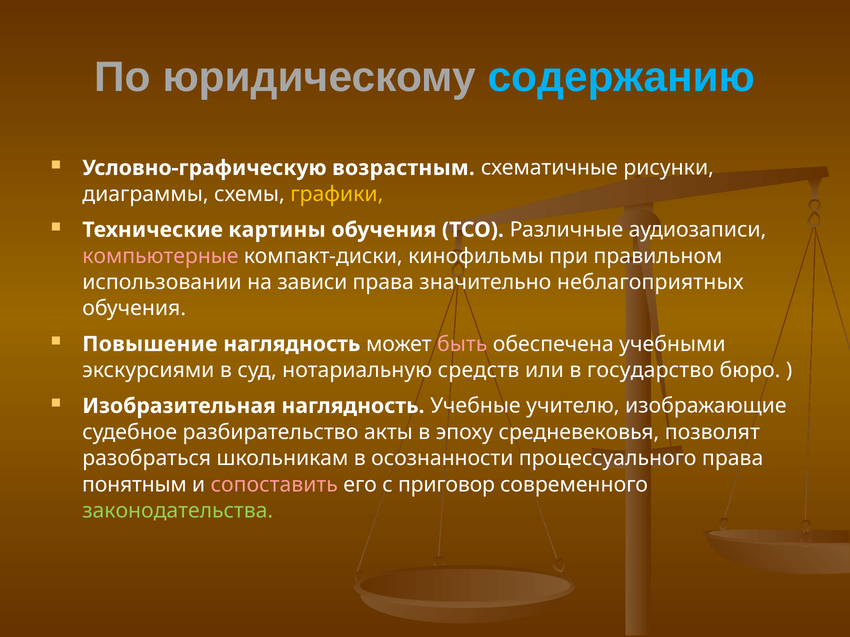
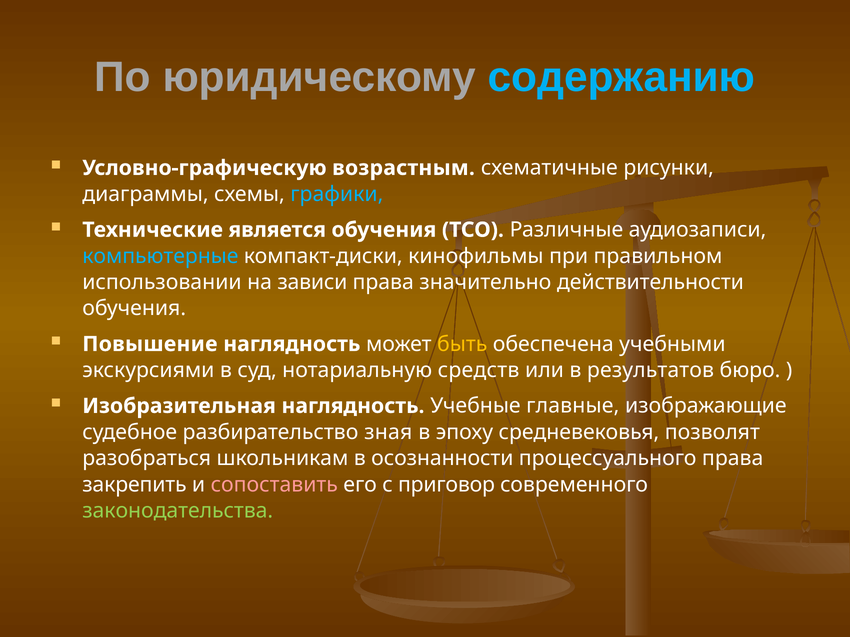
графики colour: yellow -> light blue (337, 194)
картины: картины -> является (277, 230)
компьютерные colour: pink -> light blue (160, 256)
неблагоприятных: неблагоприятных -> действительности (650, 282)
быть colour: pink -> yellow (462, 344)
государство: государство -> результатов (651, 371)
учителю: учителю -> главные (573, 406)
акты: акты -> зная (388, 433)
понятным: понятным -> закрепить (134, 485)
